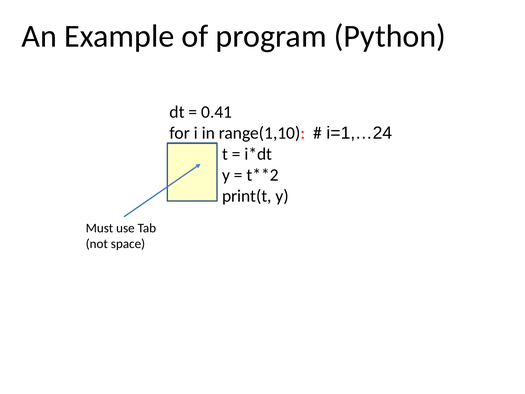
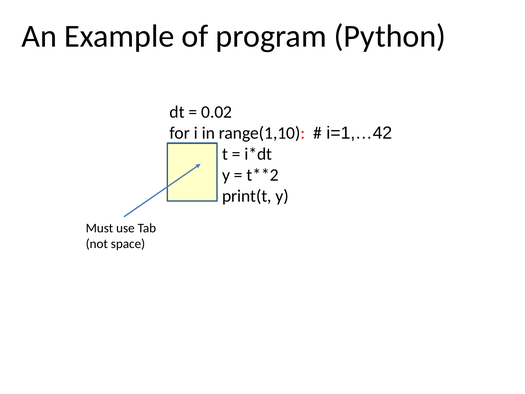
0.41: 0.41 -> 0.02 (217, 112)
i=1,…24: i=1,…24 -> i=1,…42 (359, 133)
